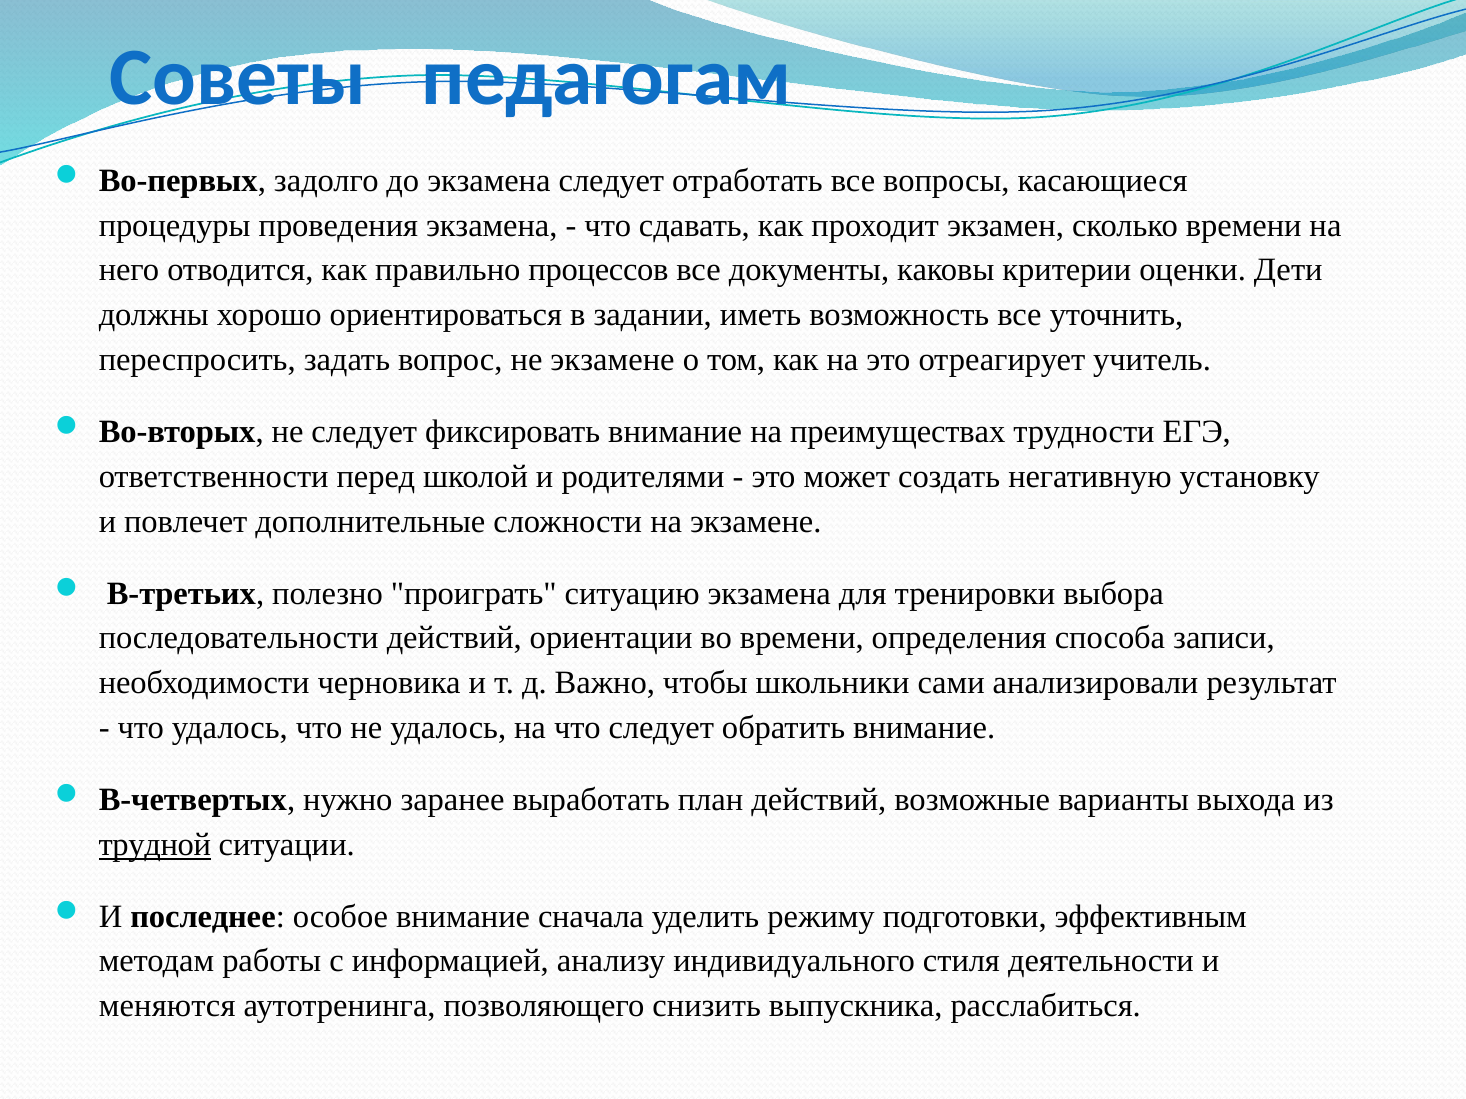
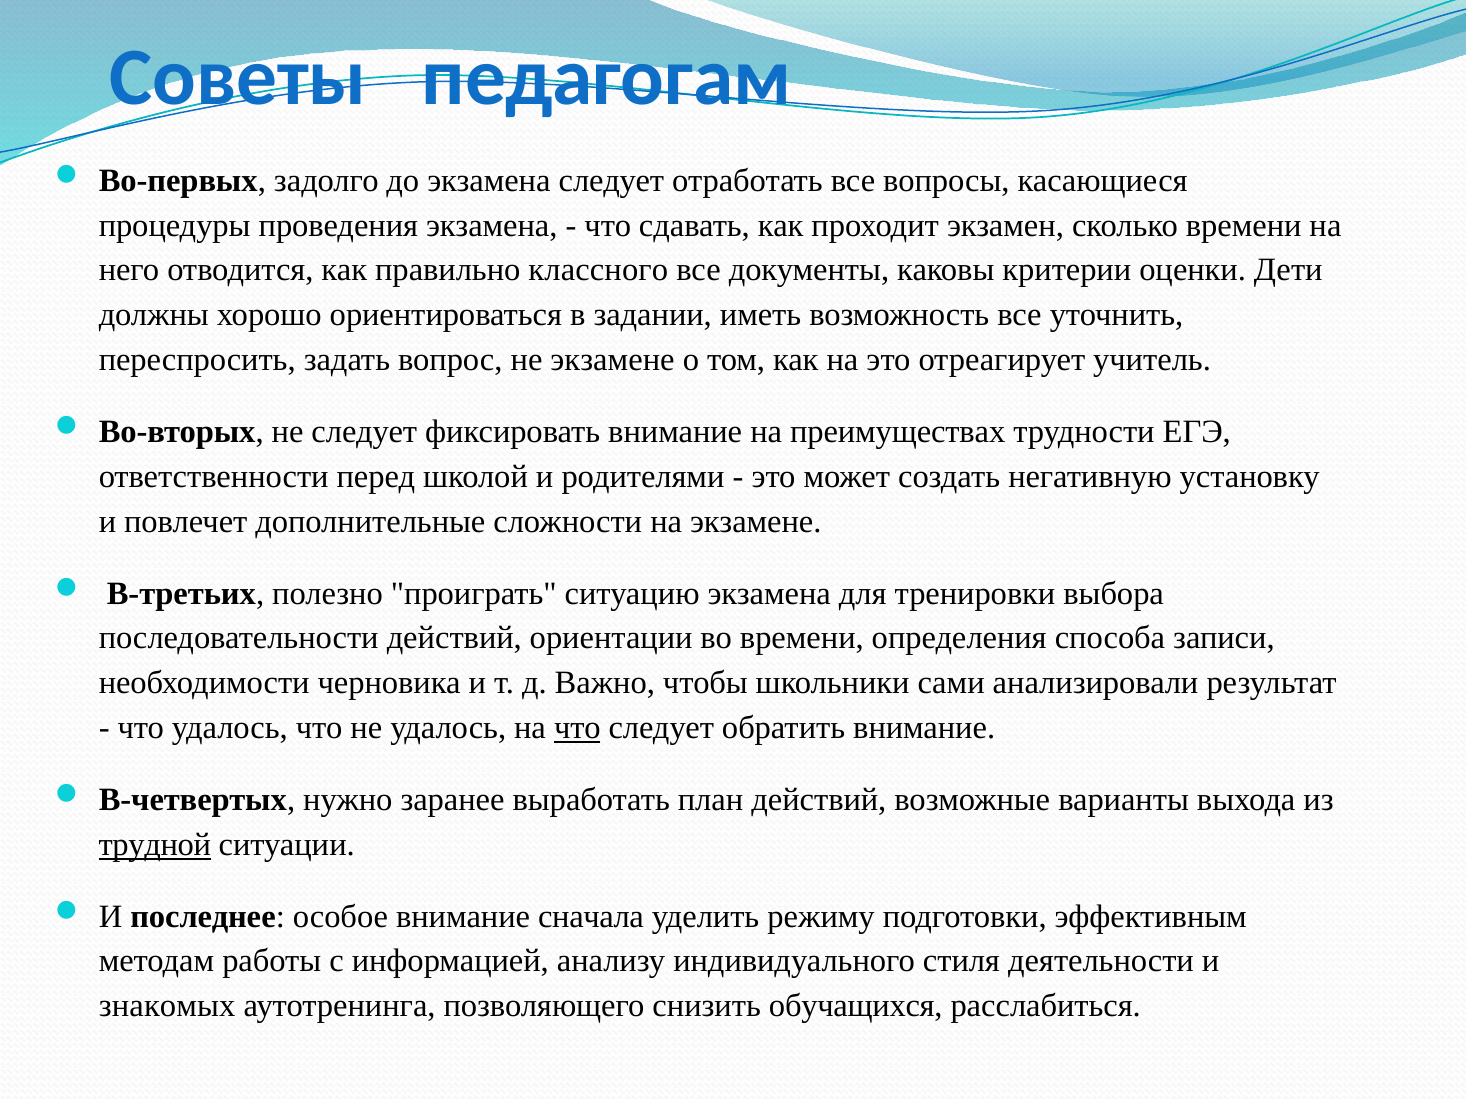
процессов: процессов -> классного (598, 270)
что underline: none -> present (577, 728)
меняются: меняются -> знакомых (167, 1007)
выпускника: выпускника -> обучащихся (856, 1007)
